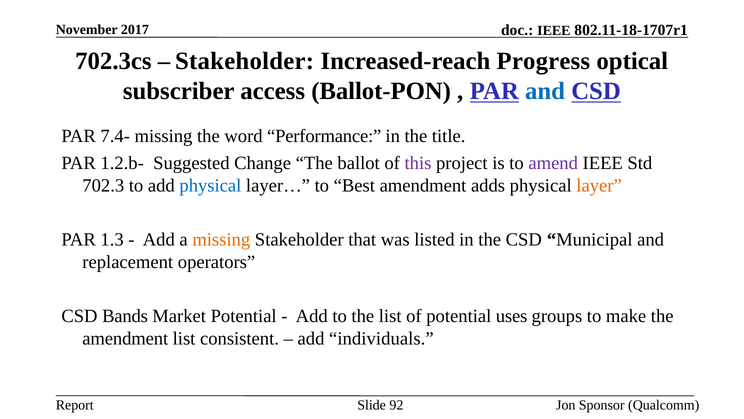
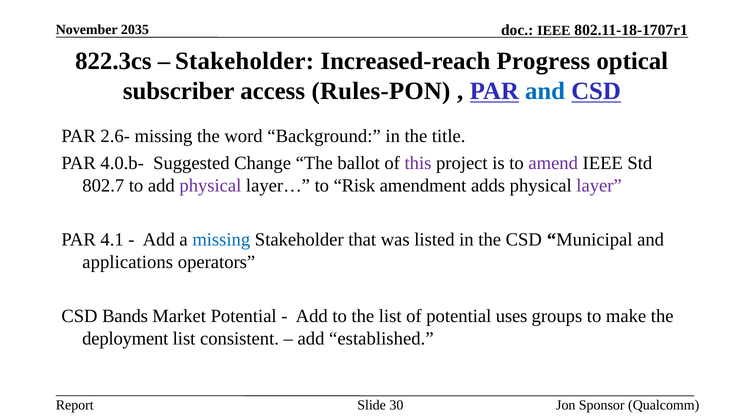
2017: 2017 -> 2035 (135, 30)
702.3cs: 702.3cs -> 822.3cs (113, 61)
Ballot-PON: Ballot-PON -> Rules-PON (381, 91)
7.4-: 7.4- -> 2.6- (115, 136)
Performance: Performance -> Background (324, 136)
1.2.b-: 1.2.b- -> 4.0.b- (122, 163)
702.3: 702.3 -> 802.7 (103, 185)
physical colour: blue -> purple (210, 185)
Best: Best -> Risk (354, 185)
layer colour: orange -> purple (599, 185)
1.3: 1.3 -> 4.1 (112, 239)
missing colour: orange -> blue (221, 239)
replacement: replacement -> applications (128, 262)
amendment: amendment -> deployment (125, 338)
individuals: individuals -> established (381, 338)
92: 92 -> 30 (396, 404)
